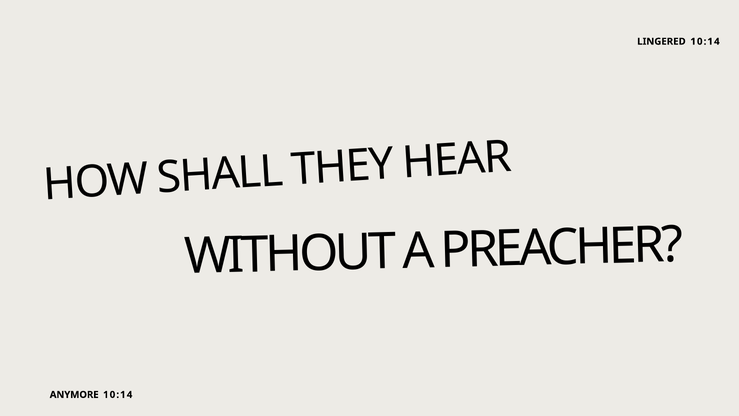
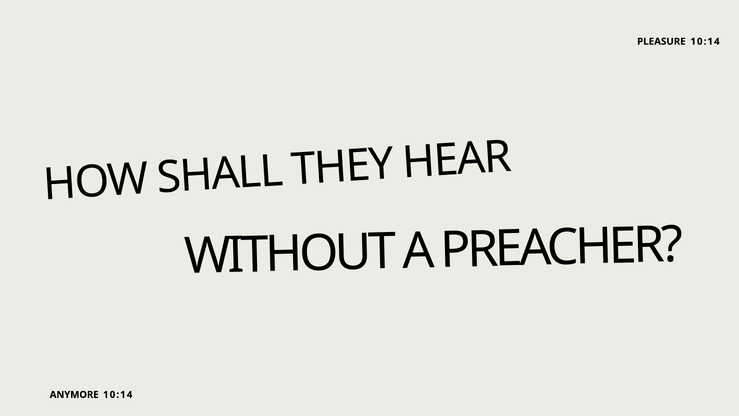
LINGERED: LINGERED -> PLEASURE (661, 41)
